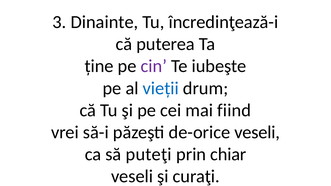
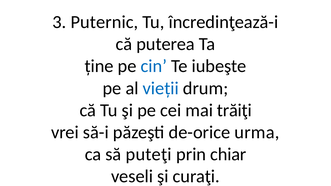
Dinainte: Dinainte -> Puternic (104, 22)
cinʼ colour: purple -> blue (154, 66)
fiind: fiind -> trăiţi (234, 110)
de-orice veseli: veseli -> urma (257, 132)
